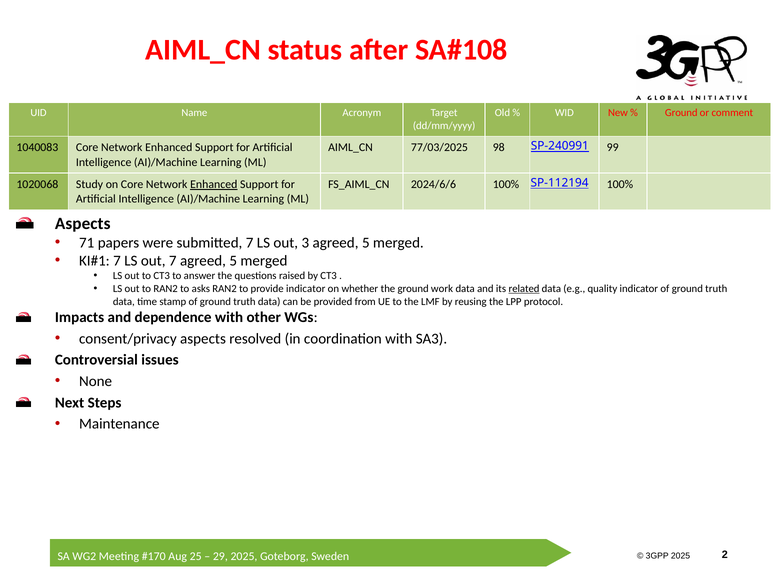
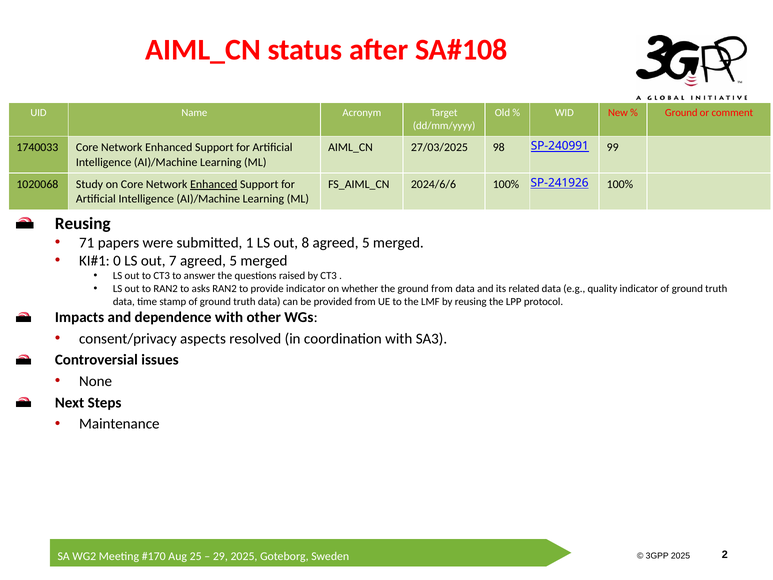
1040083: 1040083 -> 1740033 (37, 148)
77/03/2025: 77/03/2025 -> 27/03/2025 (439, 148)
SP-112194: SP-112194 -> SP-241926 (560, 183)
Aspects: Aspects -> Reusing (83, 223)
submitted 7: 7 -> 1 (250, 242)
3: 3 -> 8 (305, 242)
7: 7 -> 0 (117, 261)
work: work -> from (442, 289)
related underline: present -> none (524, 289)
